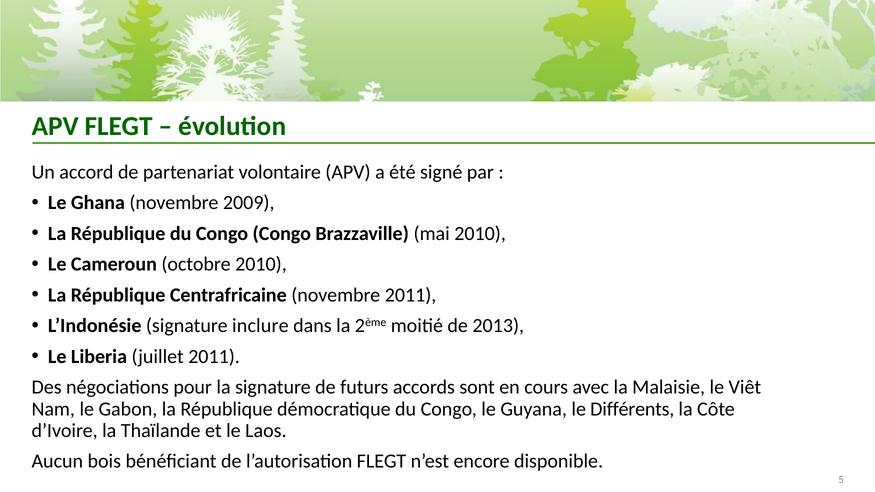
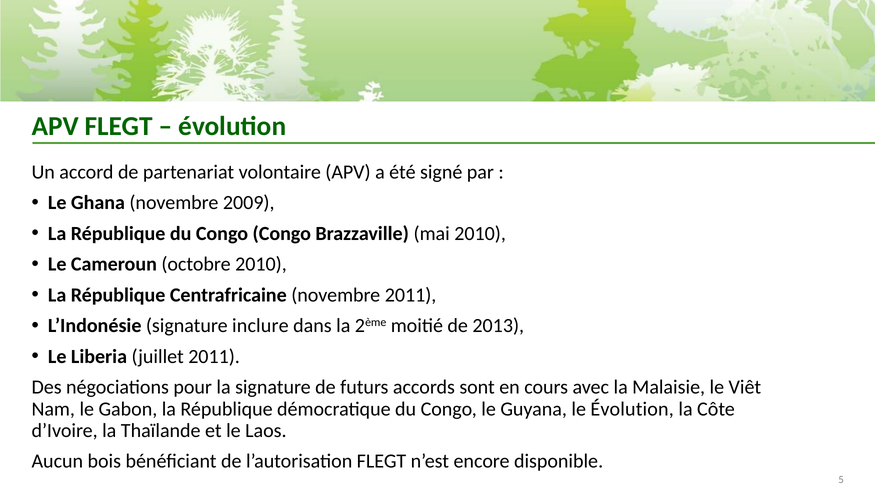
le Différents: Différents -> Évolution (632, 409)
